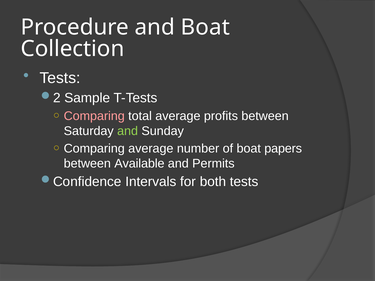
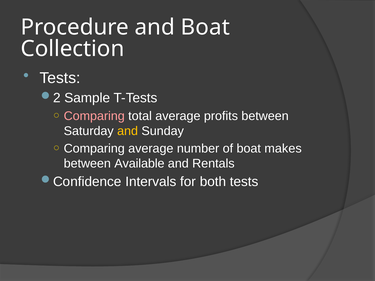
and colour: light green -> yellow (128, 131)
papers: papers -> makes (283, 149)
Permits: Permits -> Rentals (213, 164)
